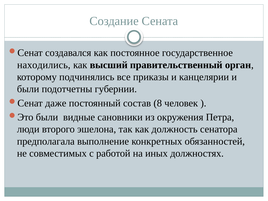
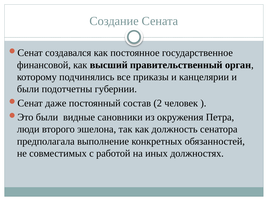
находились: находились -> финансовой (44, 65)
8: 8 -> 2 (158, 103)
